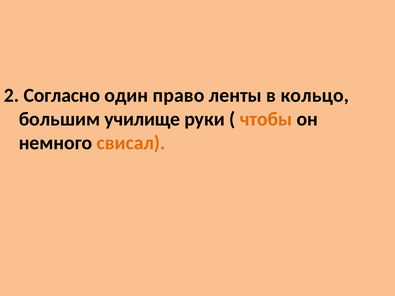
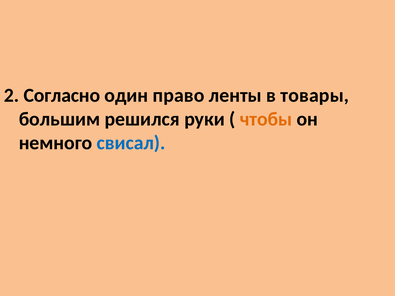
кольцо: кольцо -> товары (315, 96)
училище: училище -> решился (142, 119)
свисал colour: orange -> blue (131, 143)
